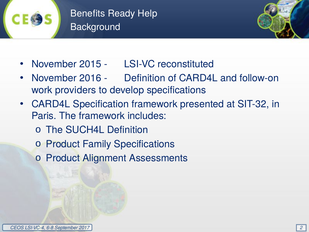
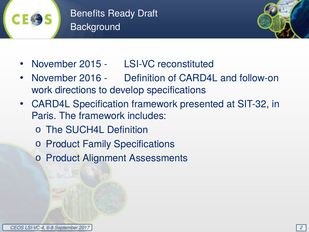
Help: Help -> Draft (148, 13)
providers: providers -> directions (76, 90)
